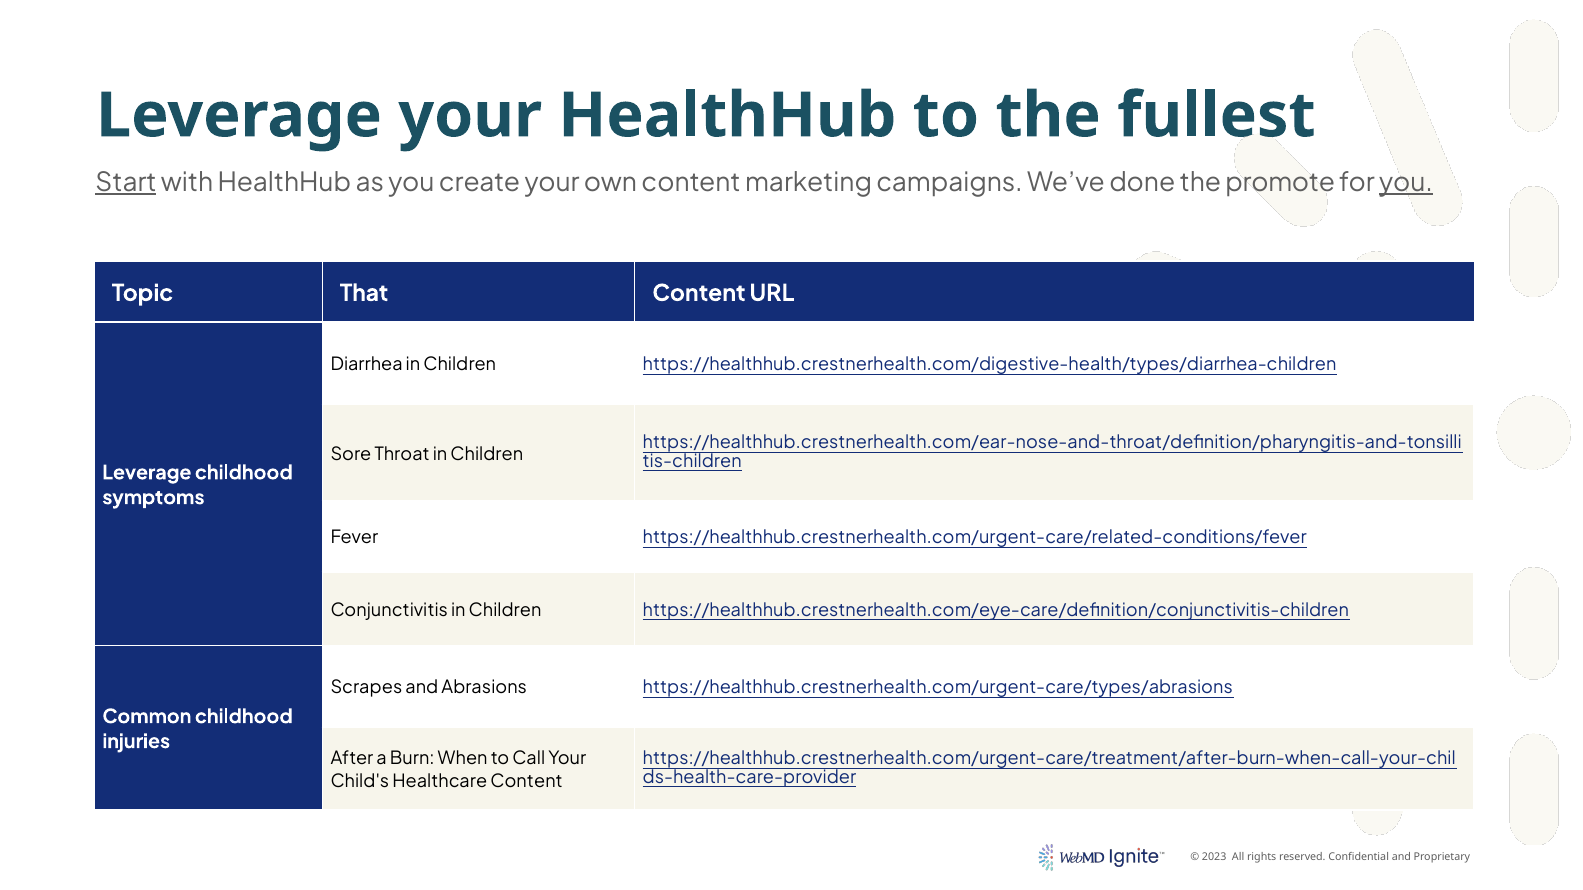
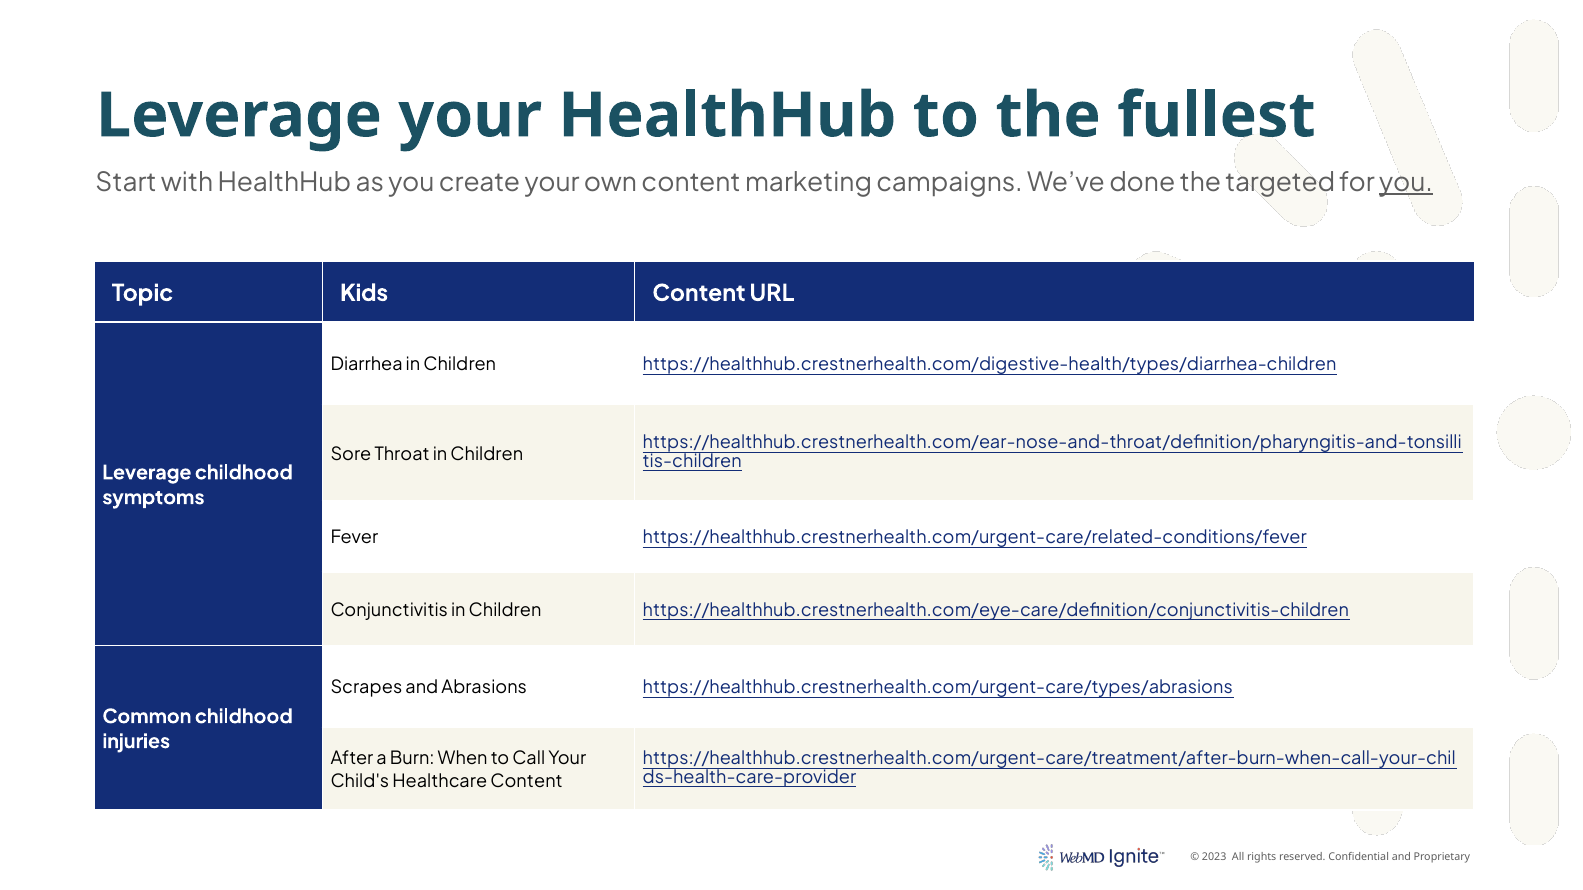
Start underline: present -> none (126, 183)
promote: promote -> targeted (1280, 183)
That: That -> Kids (364, 293)
